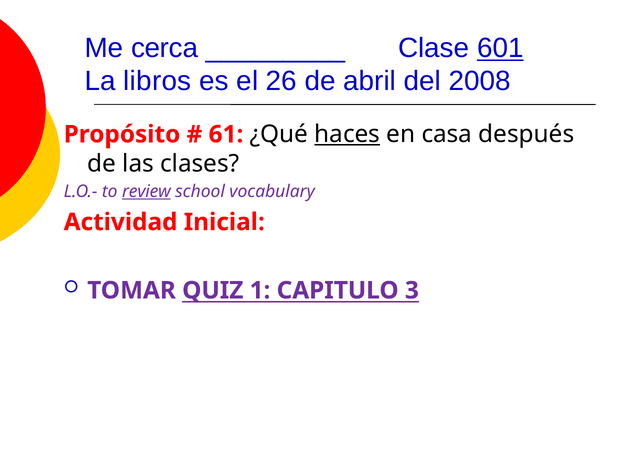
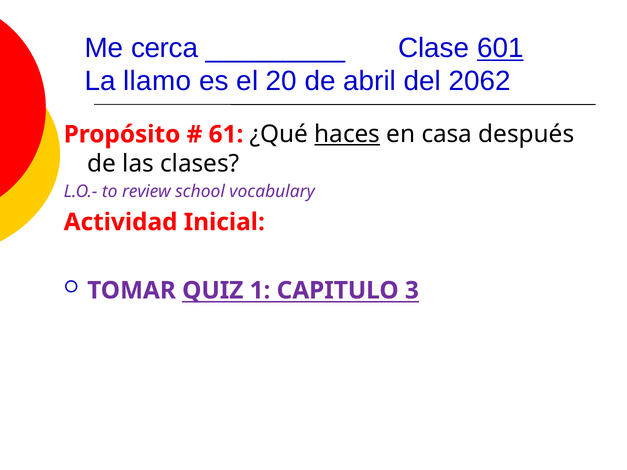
libros: libros -> llamo (157, 81)
26: 26 -> 20 (281, 81)
2008: 2008 -> 2062 (480, 81)
review underline: present -> none (146, 192)
